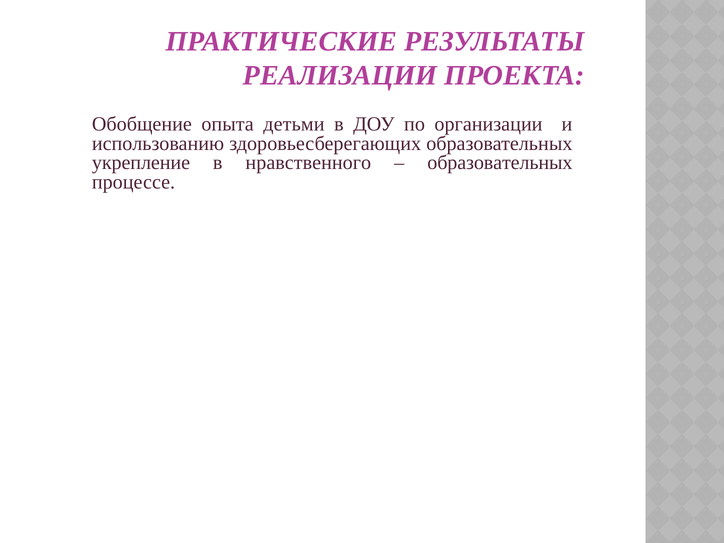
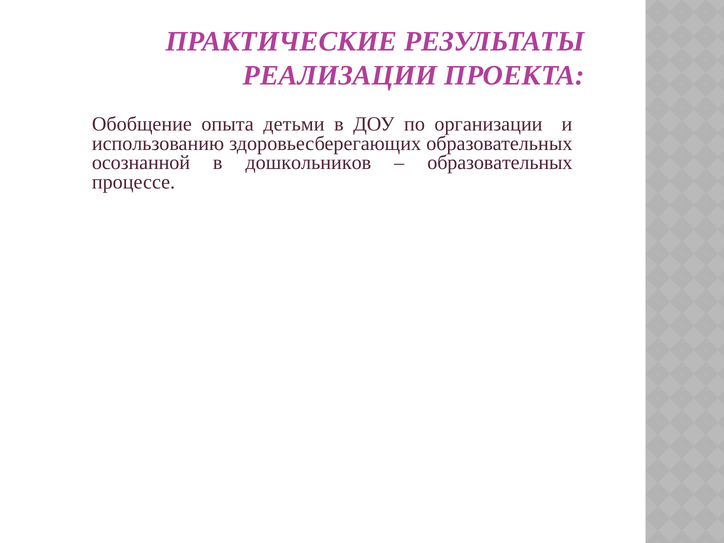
укрепление: укрепление -> осознанной (141, 163)
нравственного: нравственного -> дошкольников (308, 163)
